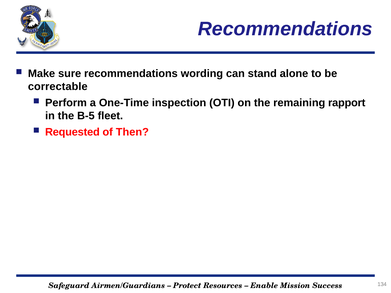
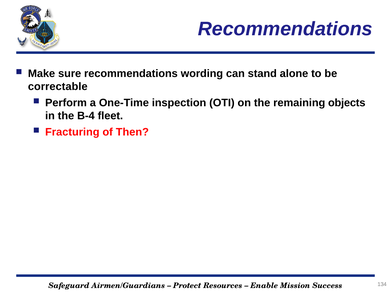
rapport: rapport -> objects (347, 103)
B-5: B-5 -> B-4 (86, 116)
Requested: Requested -> Fracturing (72, 132)
